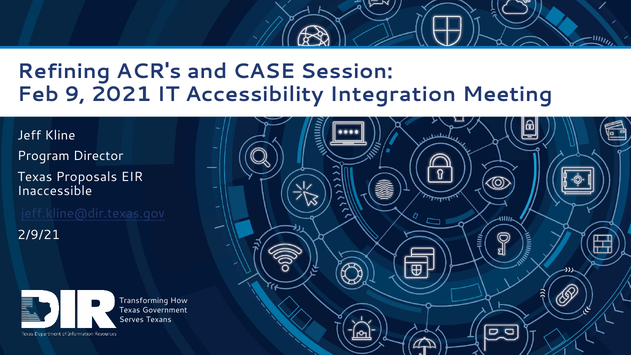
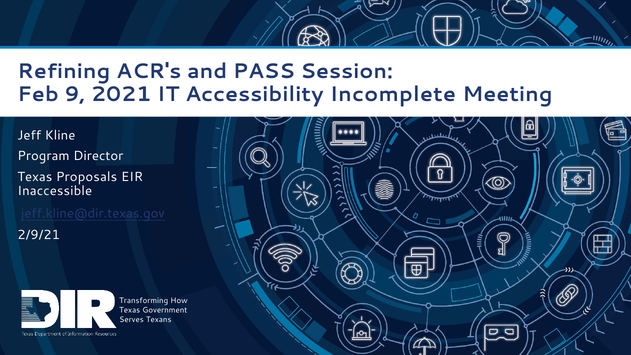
CASE: CASE -> PASS (264, 71)
Integration: Integration -> Incomplete (393, 94)
